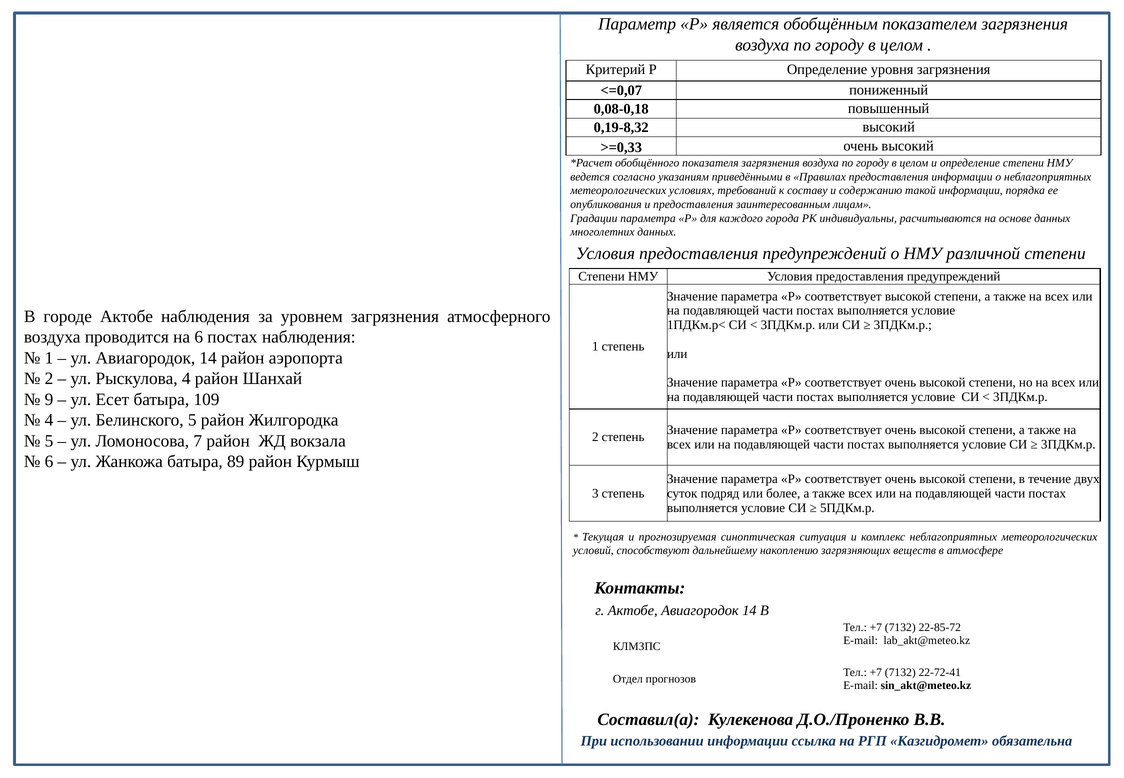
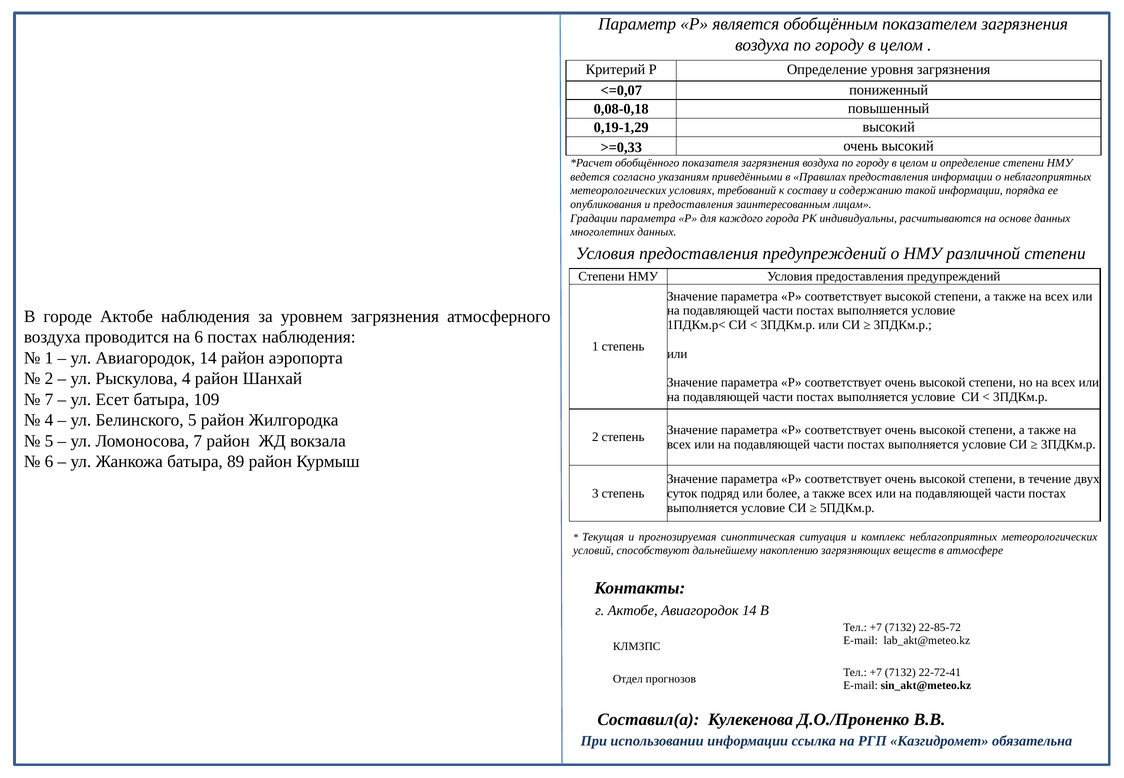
0,19-8,32: 0,19-8,32 -> 0,19-1,29 (621, 127)
9: 9 -> 7 (49, 400)
